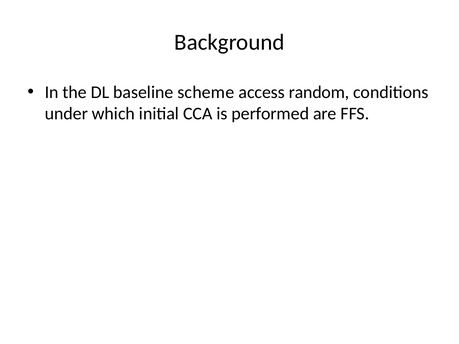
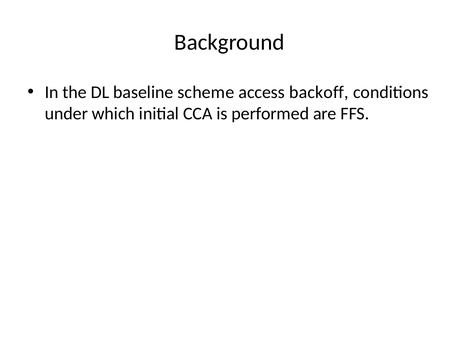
random: random -> backoff (319, 92)
